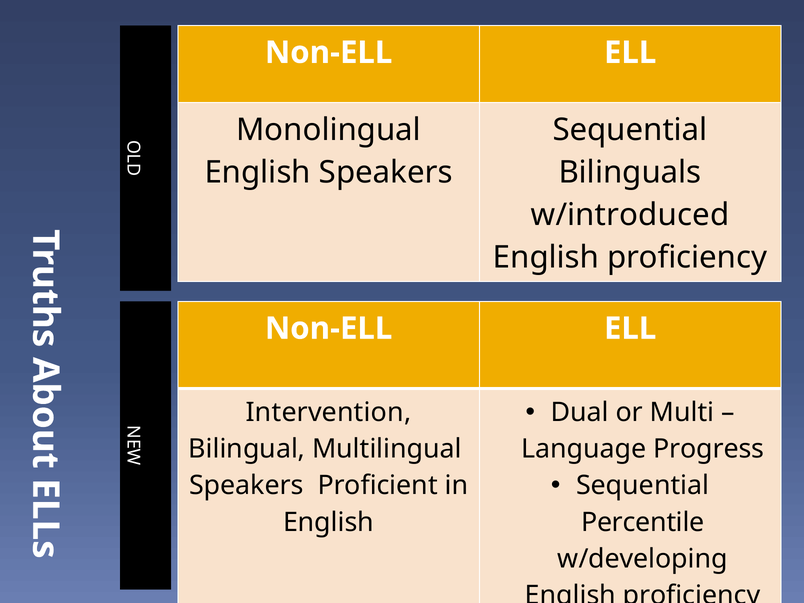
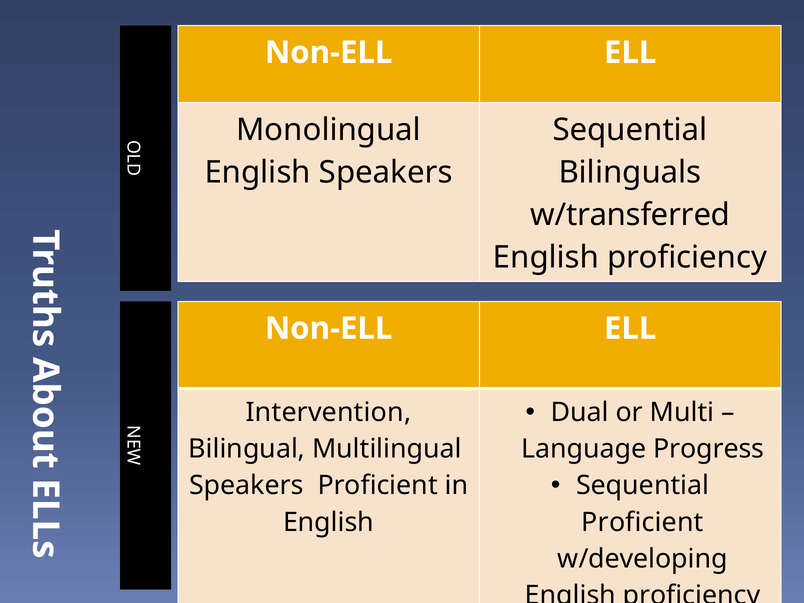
w/introduced: w/introduced -> w/transferred (630, 215)
Percentile: Percentile -> Proficient (643, 522)
